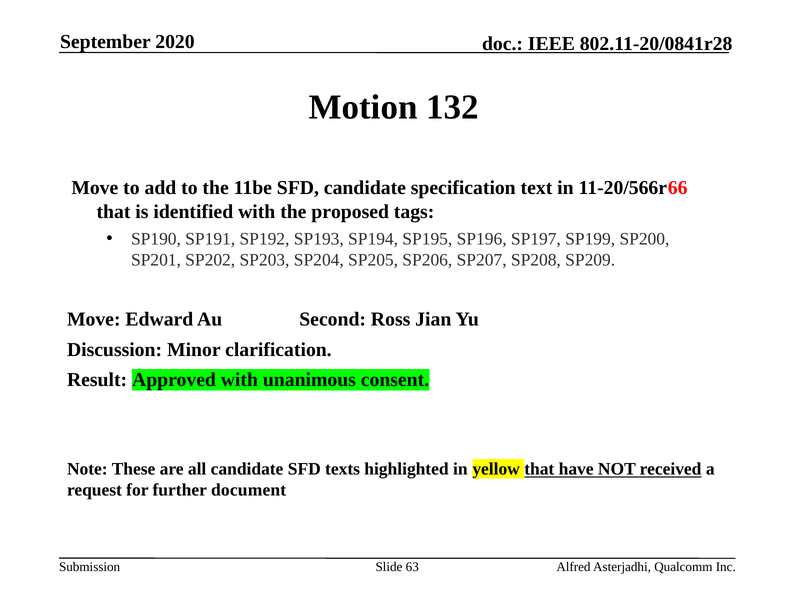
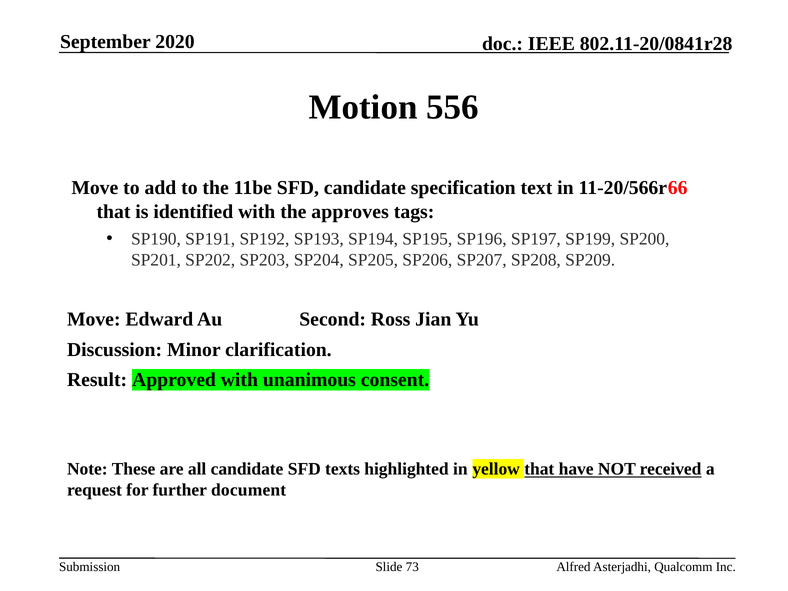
132: 132 -> 556 (453, 107)
proposed: proposed -> approves (350, 212)
63: 63 -> 73 (412, 567)
